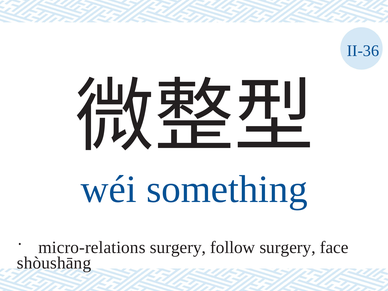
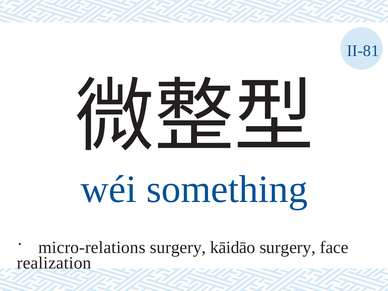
II-36: II-36 -> II-81 (363, 51)
follow: follow -> kāidāo (233, 247)
shòushāng: shòushāng -> realization (54, 263)
